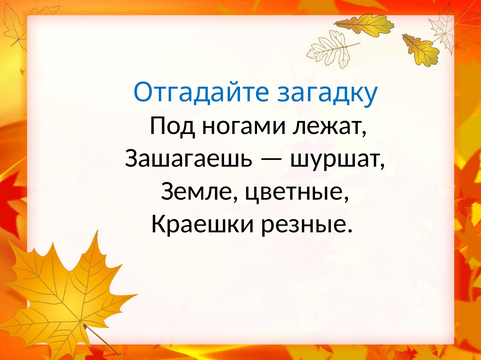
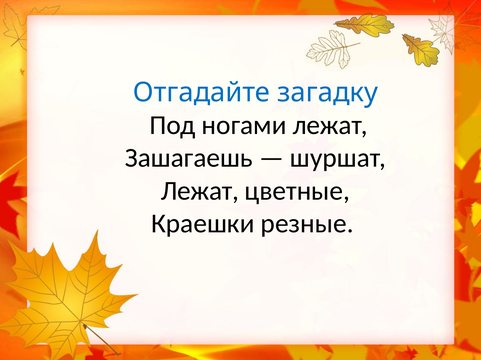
Земле: Земле -> Лежат (200, 191)
